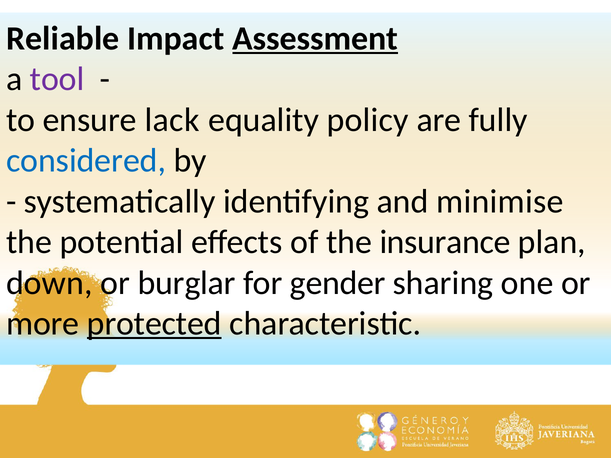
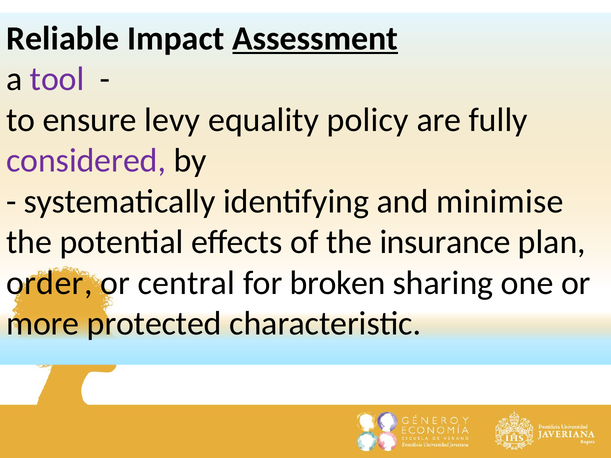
lack: lack -> levy (172, 120)
considered colour: blue -> purple (86, 161)
down: down -> order (49, 283)
burglar: burglar -> central (187, 283)
gender: gender -> broken (338, 283)
protected underline: present -> none (154, 324)
